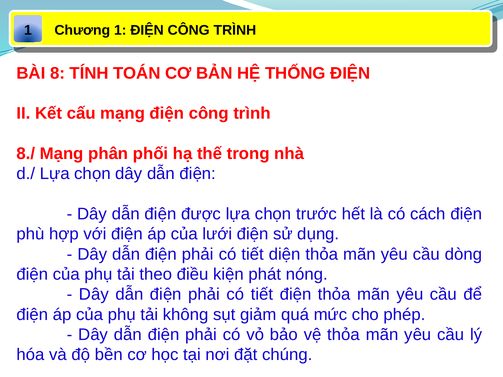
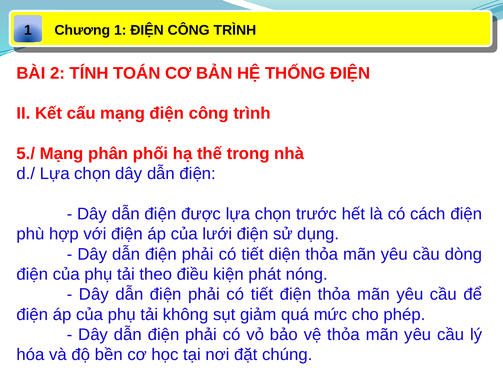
8: 8 -> 2 (57, 73)
8./: 8./ -> 5./ (26, 154)
